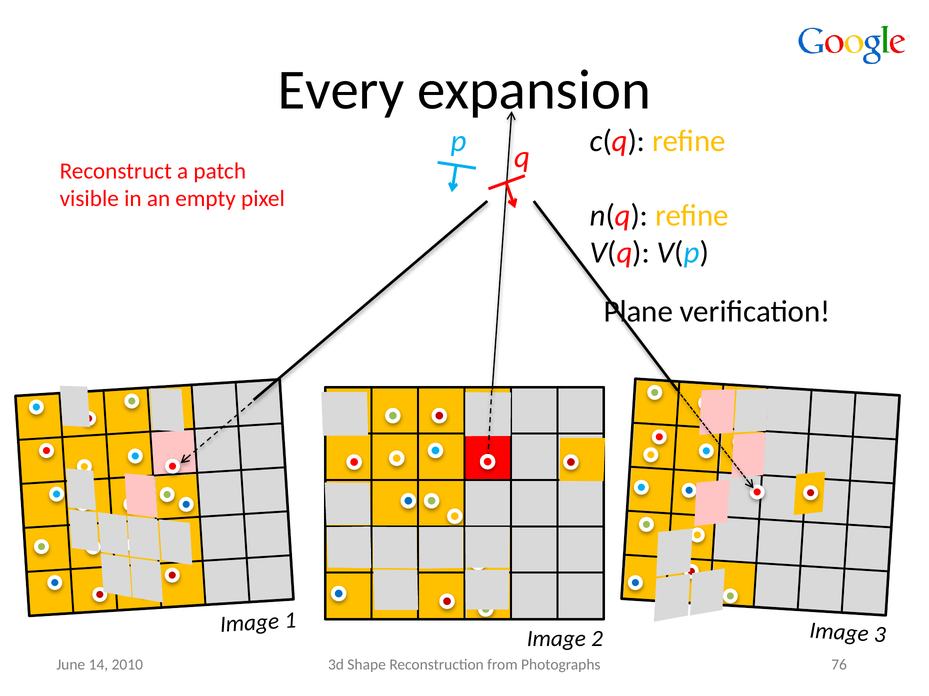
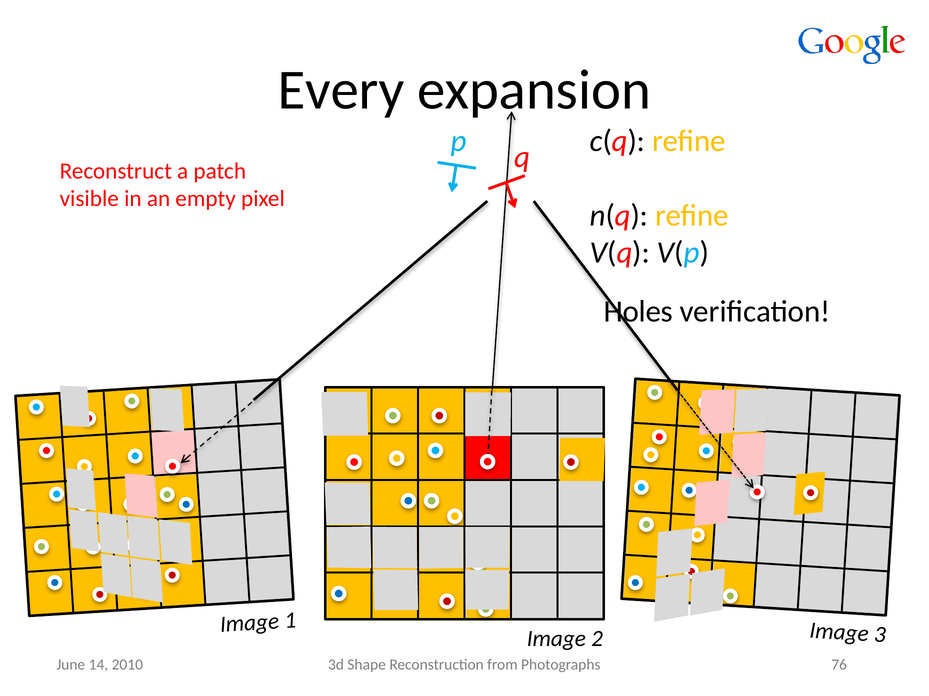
Plane: Plane -> Holes (638, 312)
